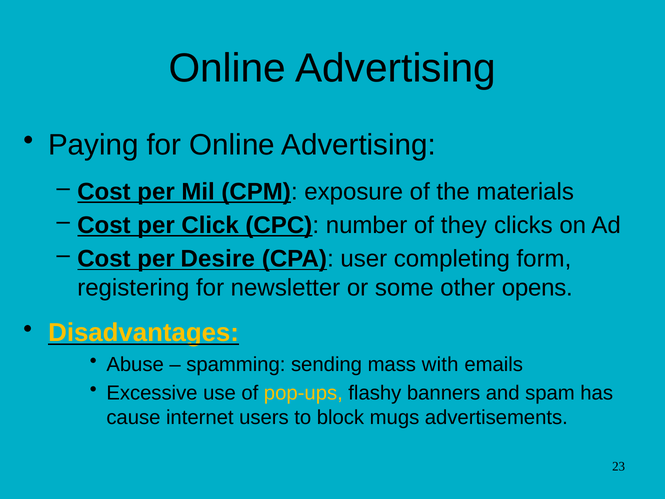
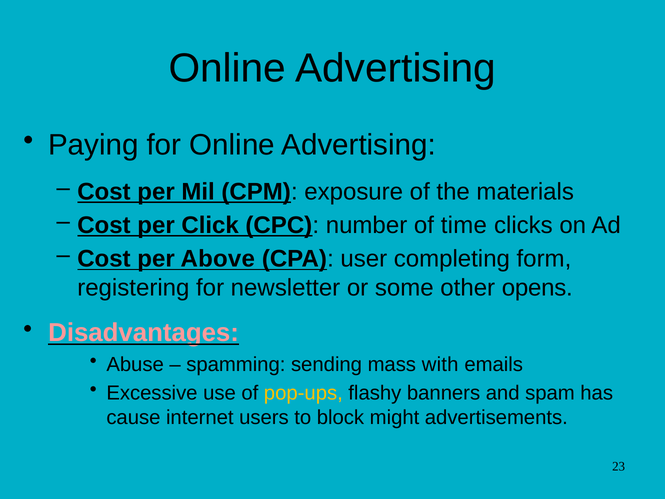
they: they -> time (464, 225)
Desire: Desire -> Above (218, 259)
Disadvantages colour: yellow -> pink (144, 333)
mugs: mugs -> might (395, 417)
